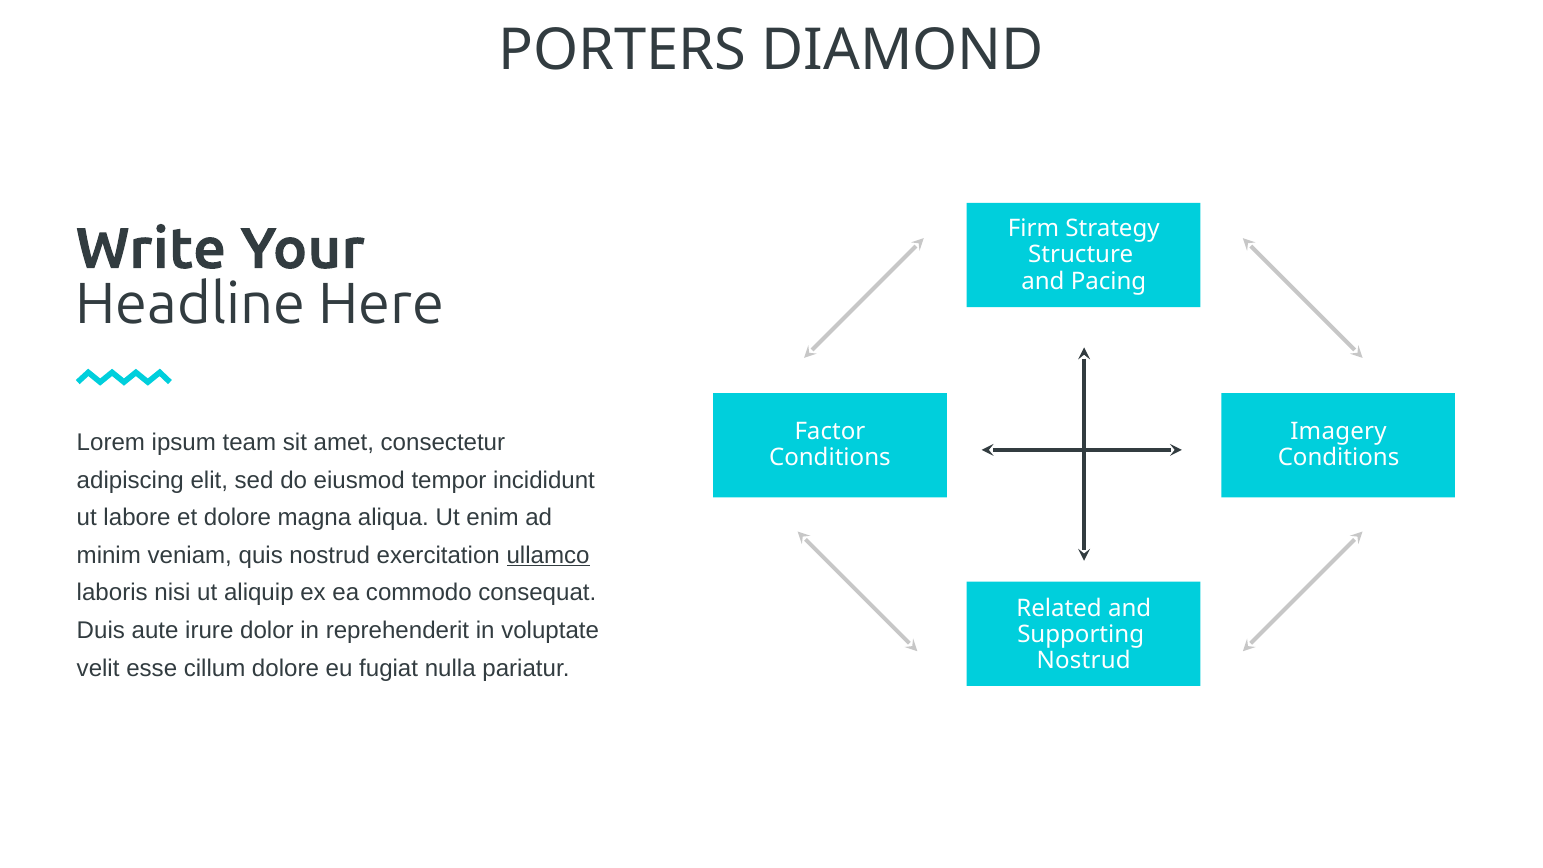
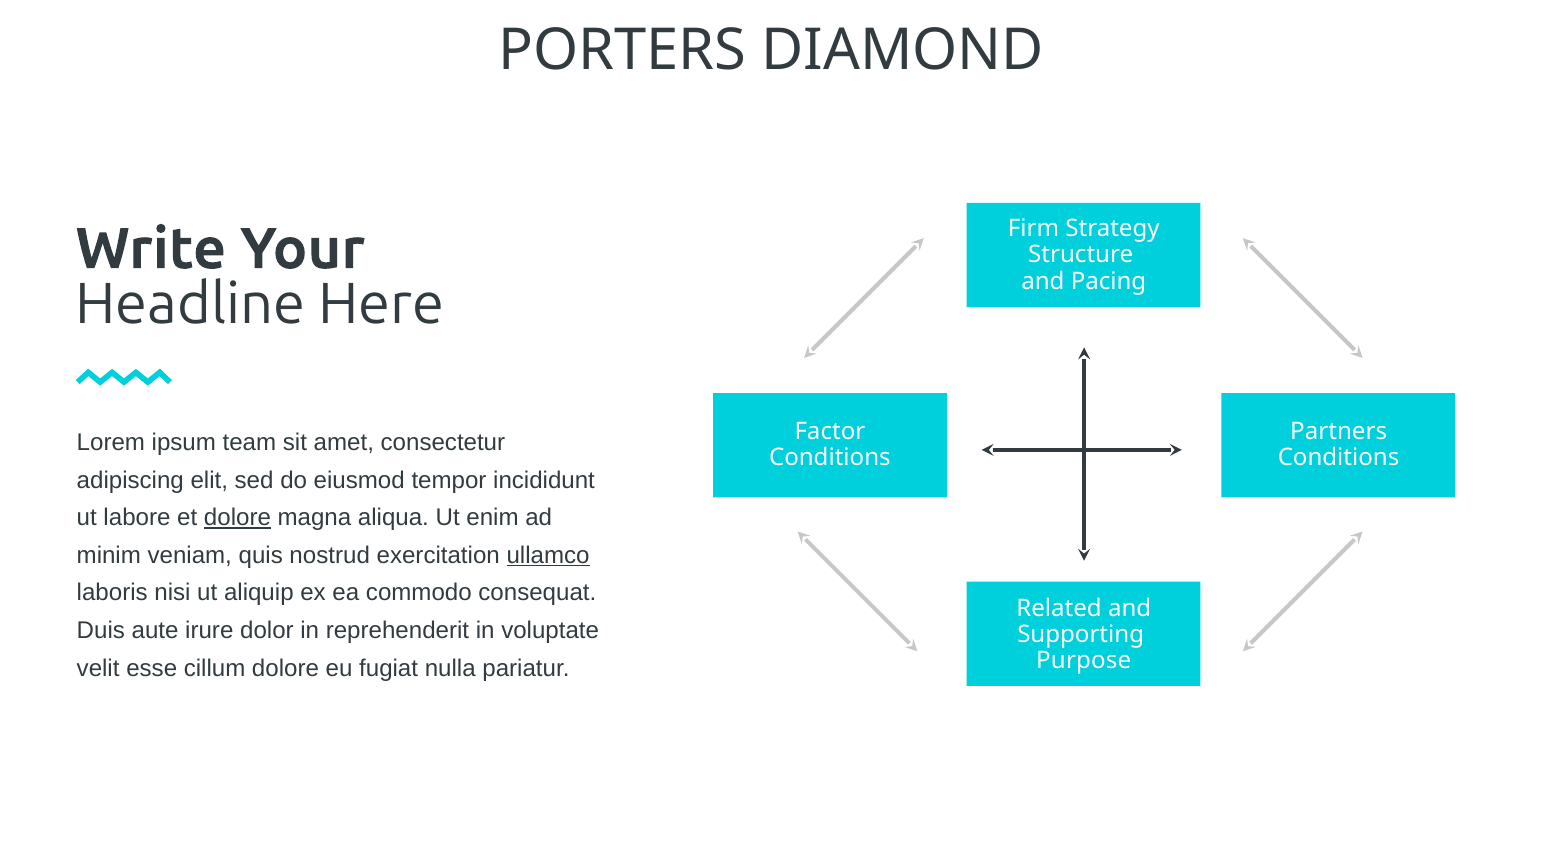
Imagery: Imagery -> Partners (1339, 432)
dolore underline: none -> present (237, 518)
Nostrud: Nostrud -> Purpose (1084, 660)
